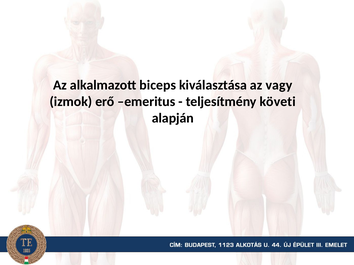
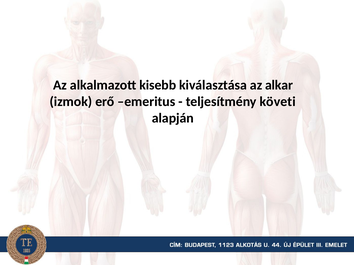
biceps: biceps -> kisebb (158, 85)
vagy: vagy -> alkar (279, 85)
